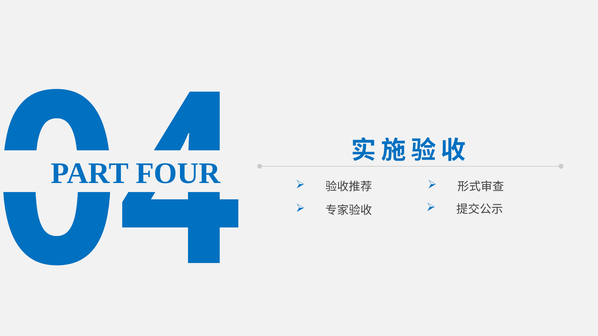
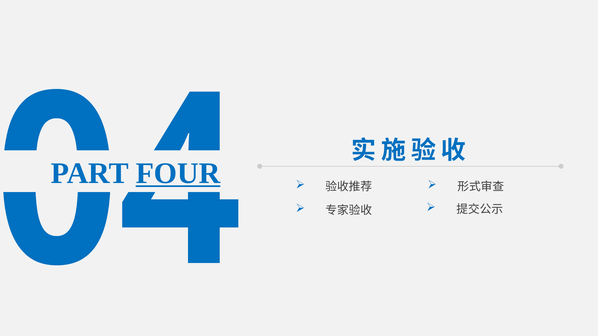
FOUR underline: none -> present (178, 174)
